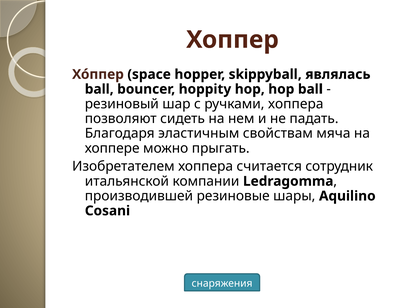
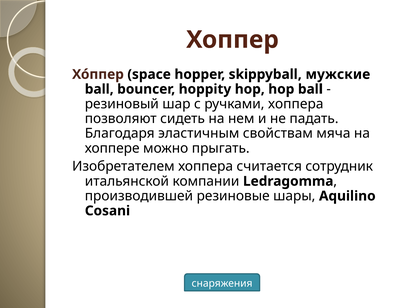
являлась: являлась -> мужские (338, 74)
